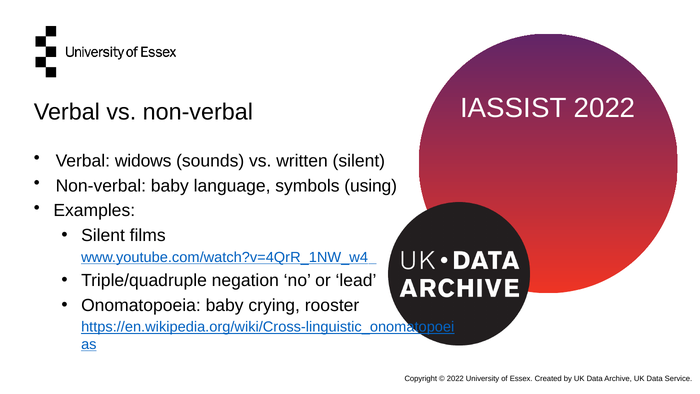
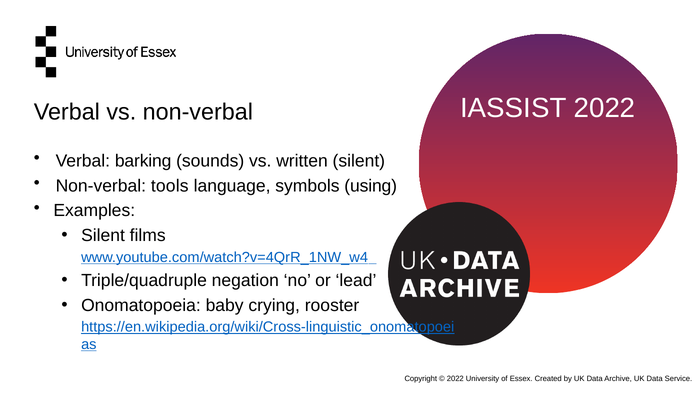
widows: widows -> barking (143, 161)
Non-verbal baby: baby -> tools (170, 186)
